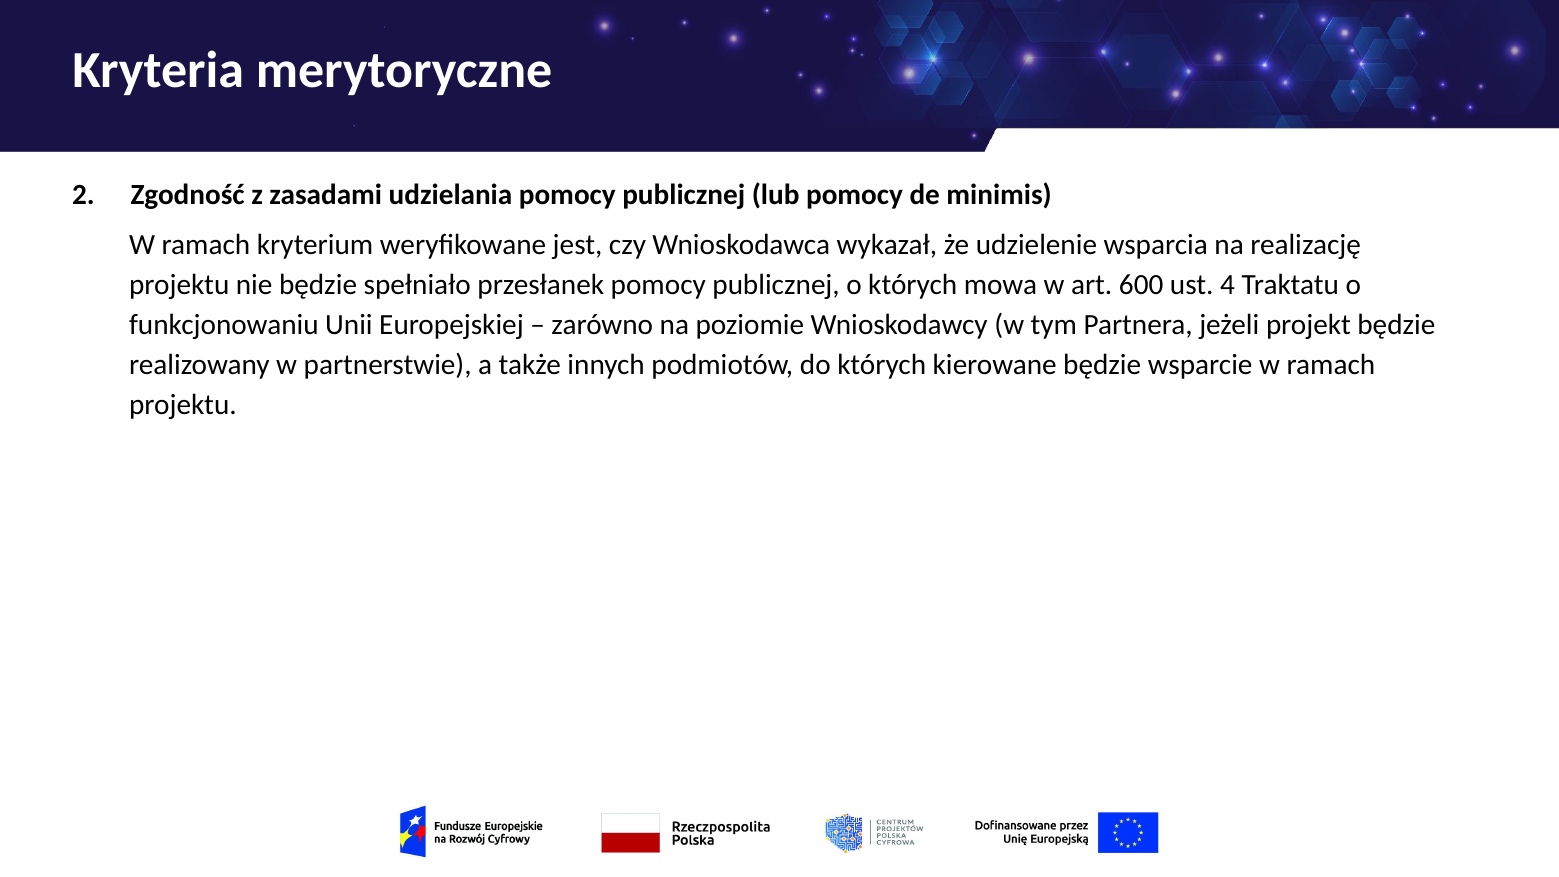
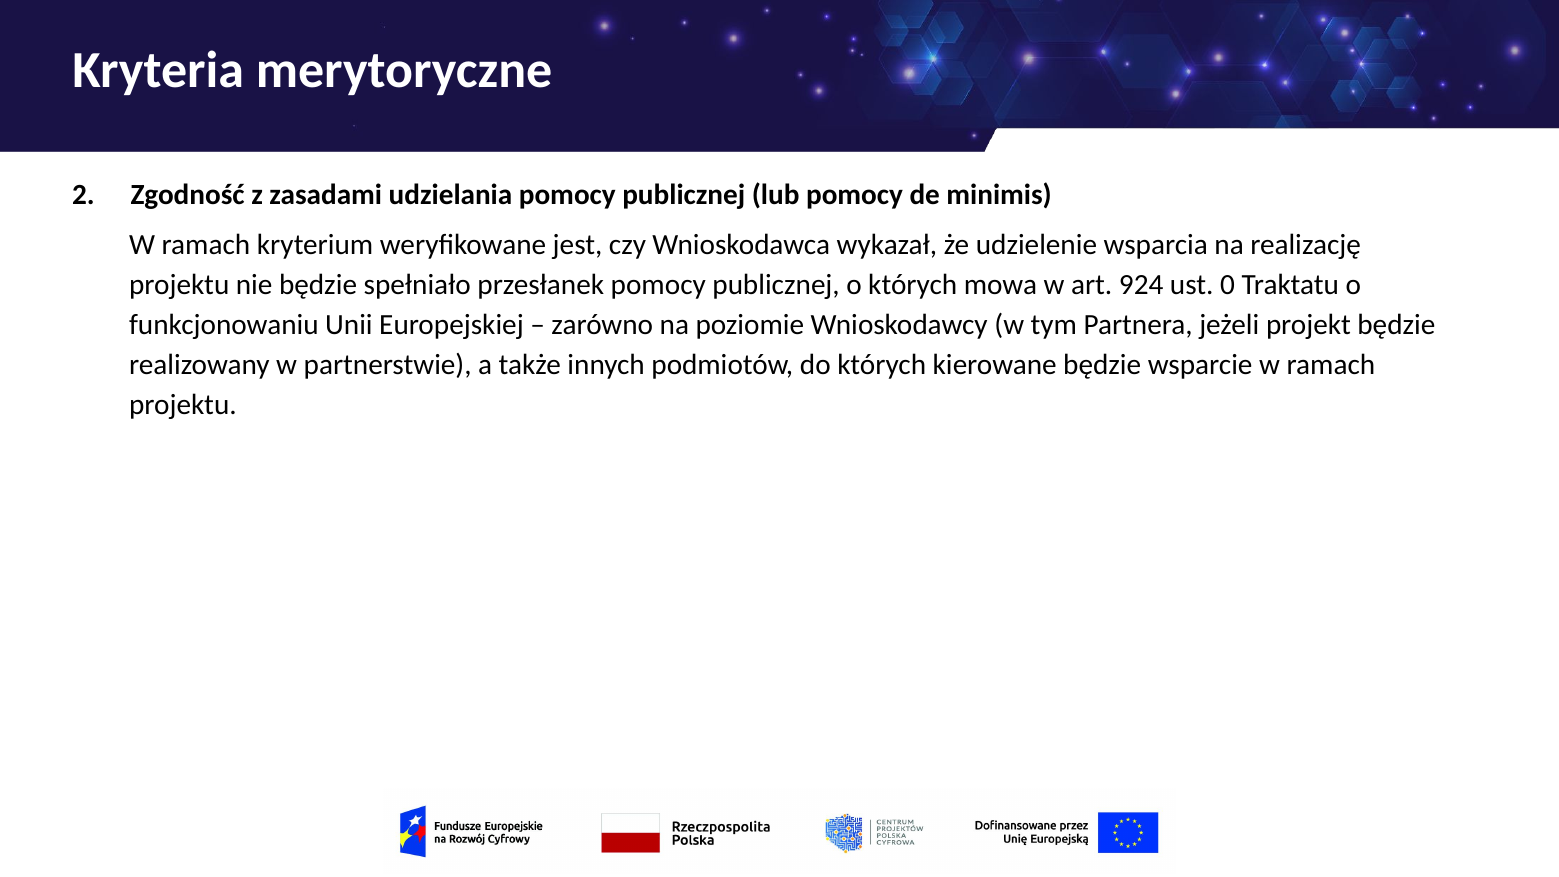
600: 600 -> 924 (1141, 285)
4: 4 -> 0 (1228, 285)
